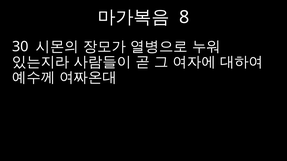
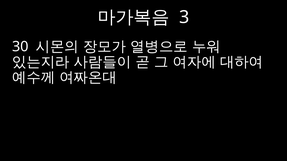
8: 8 -> 3 (184, 17)
